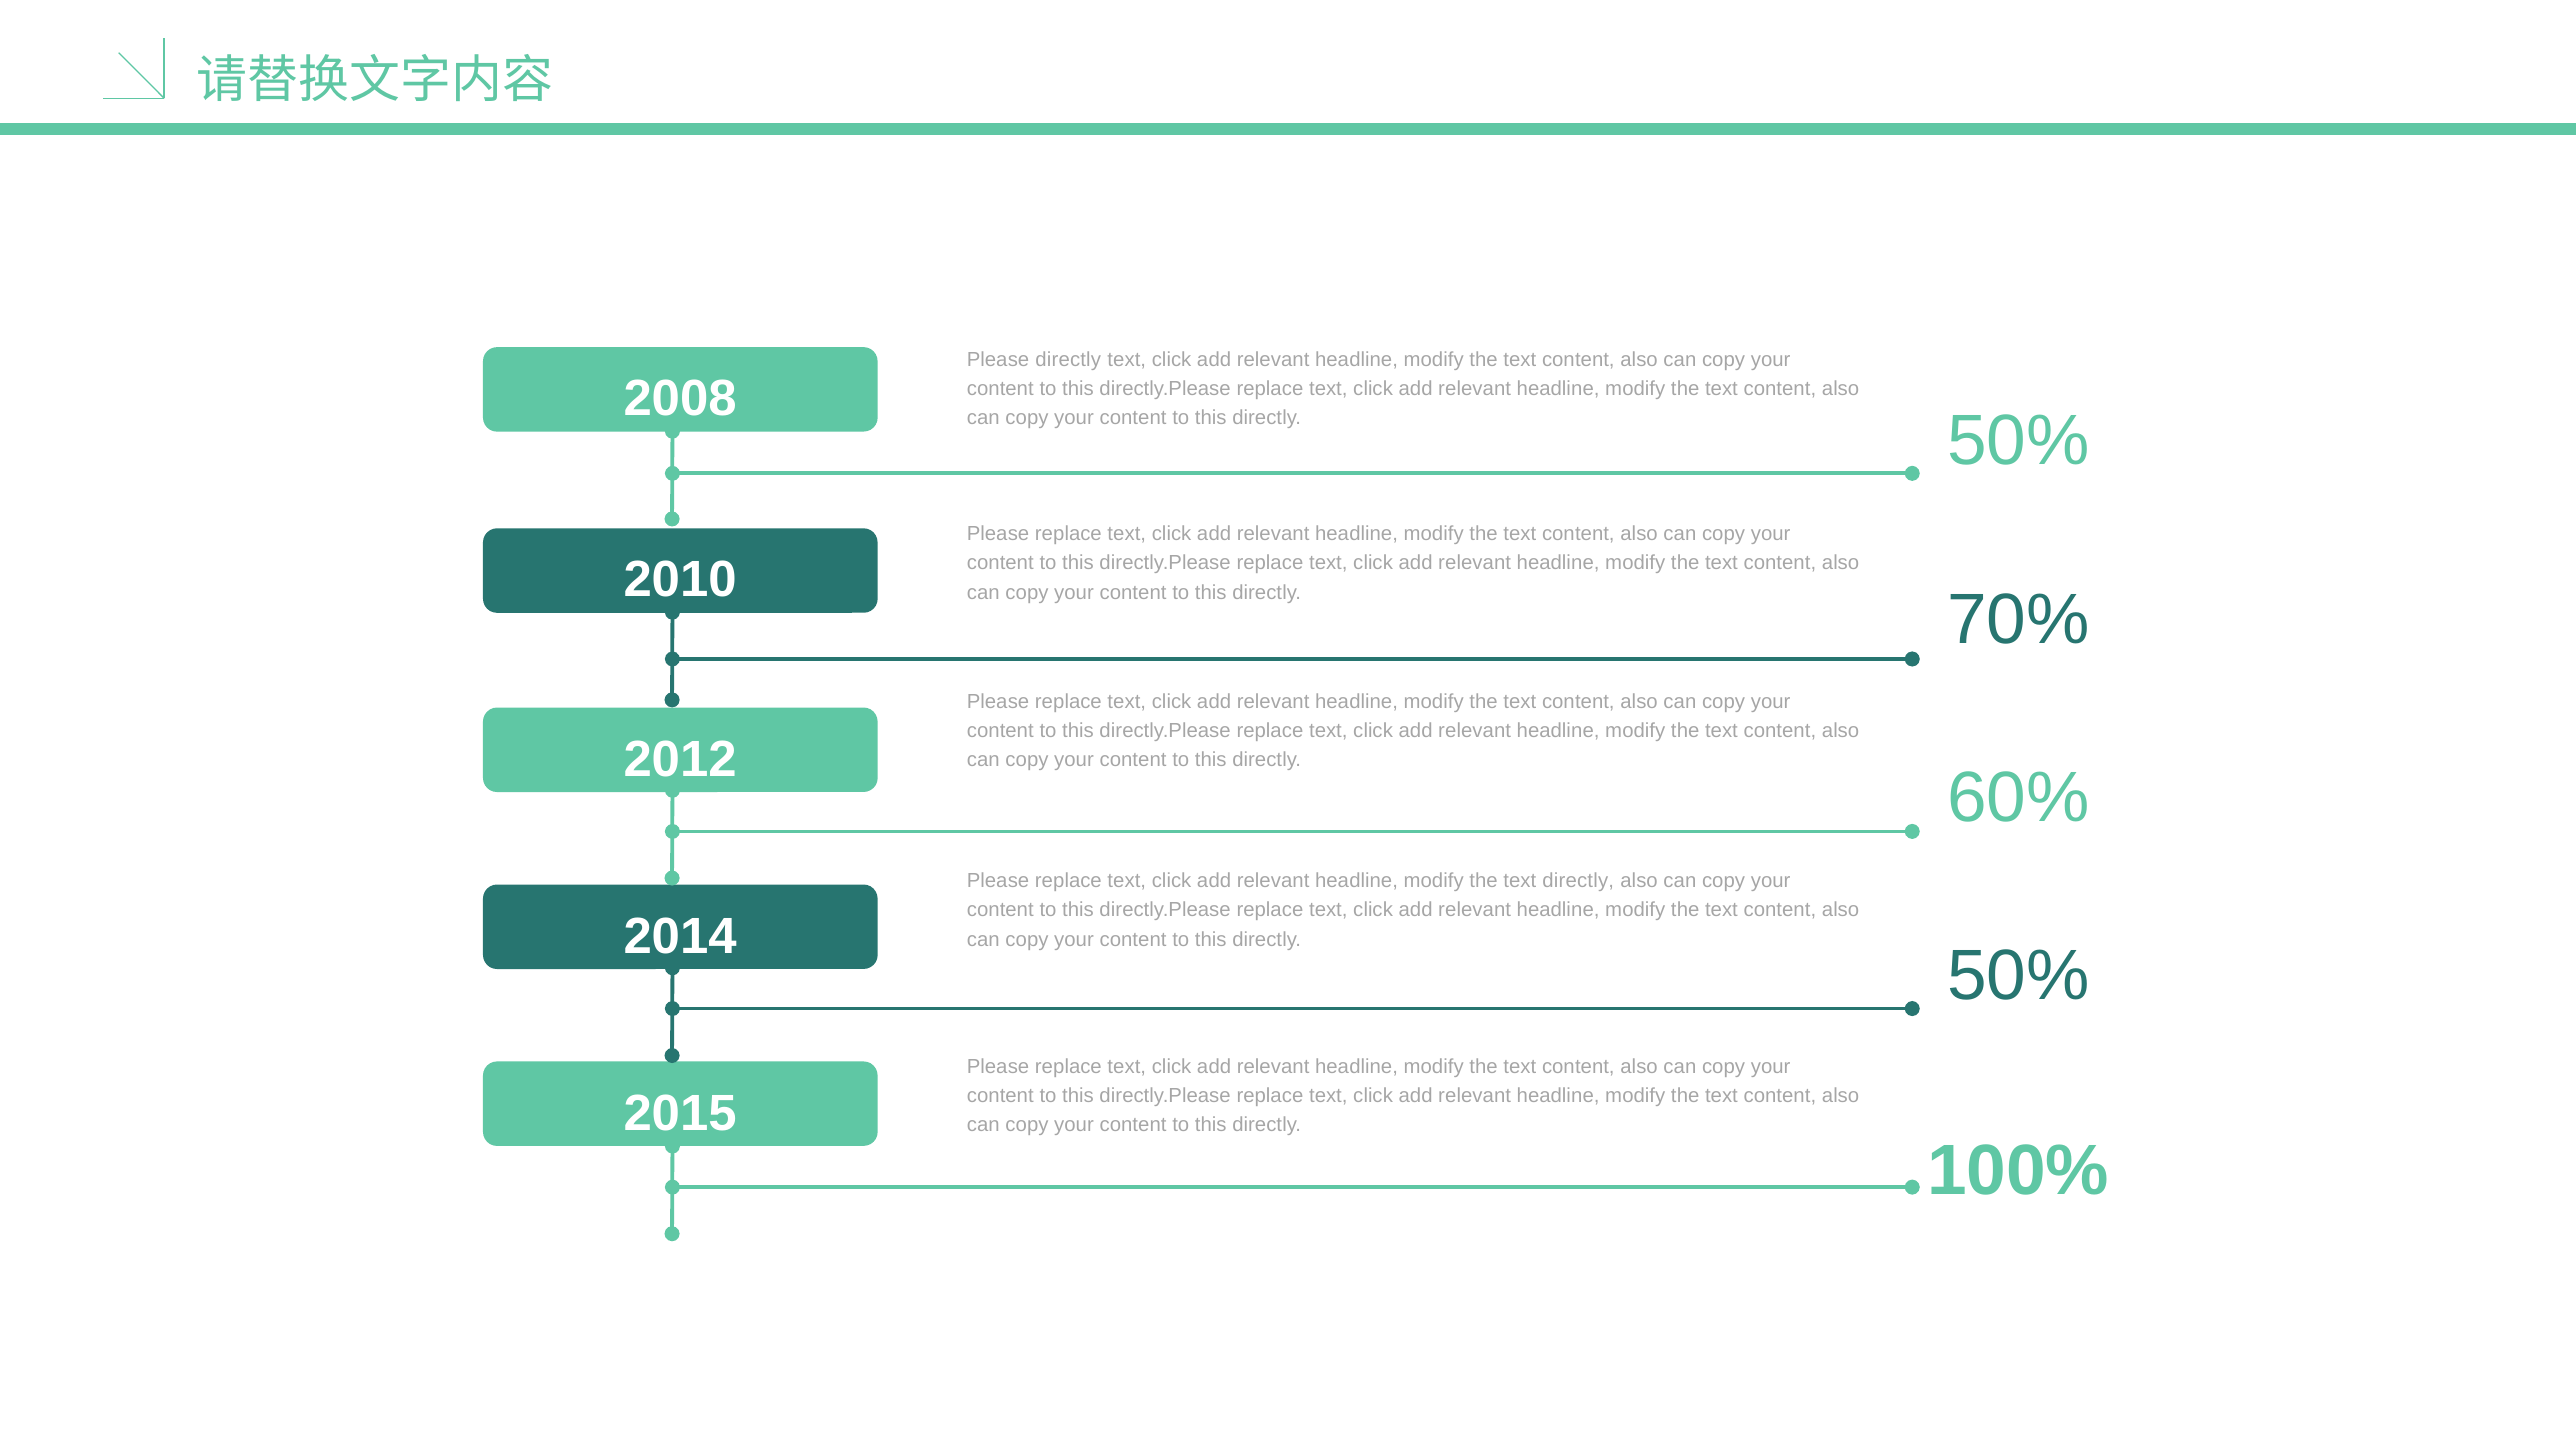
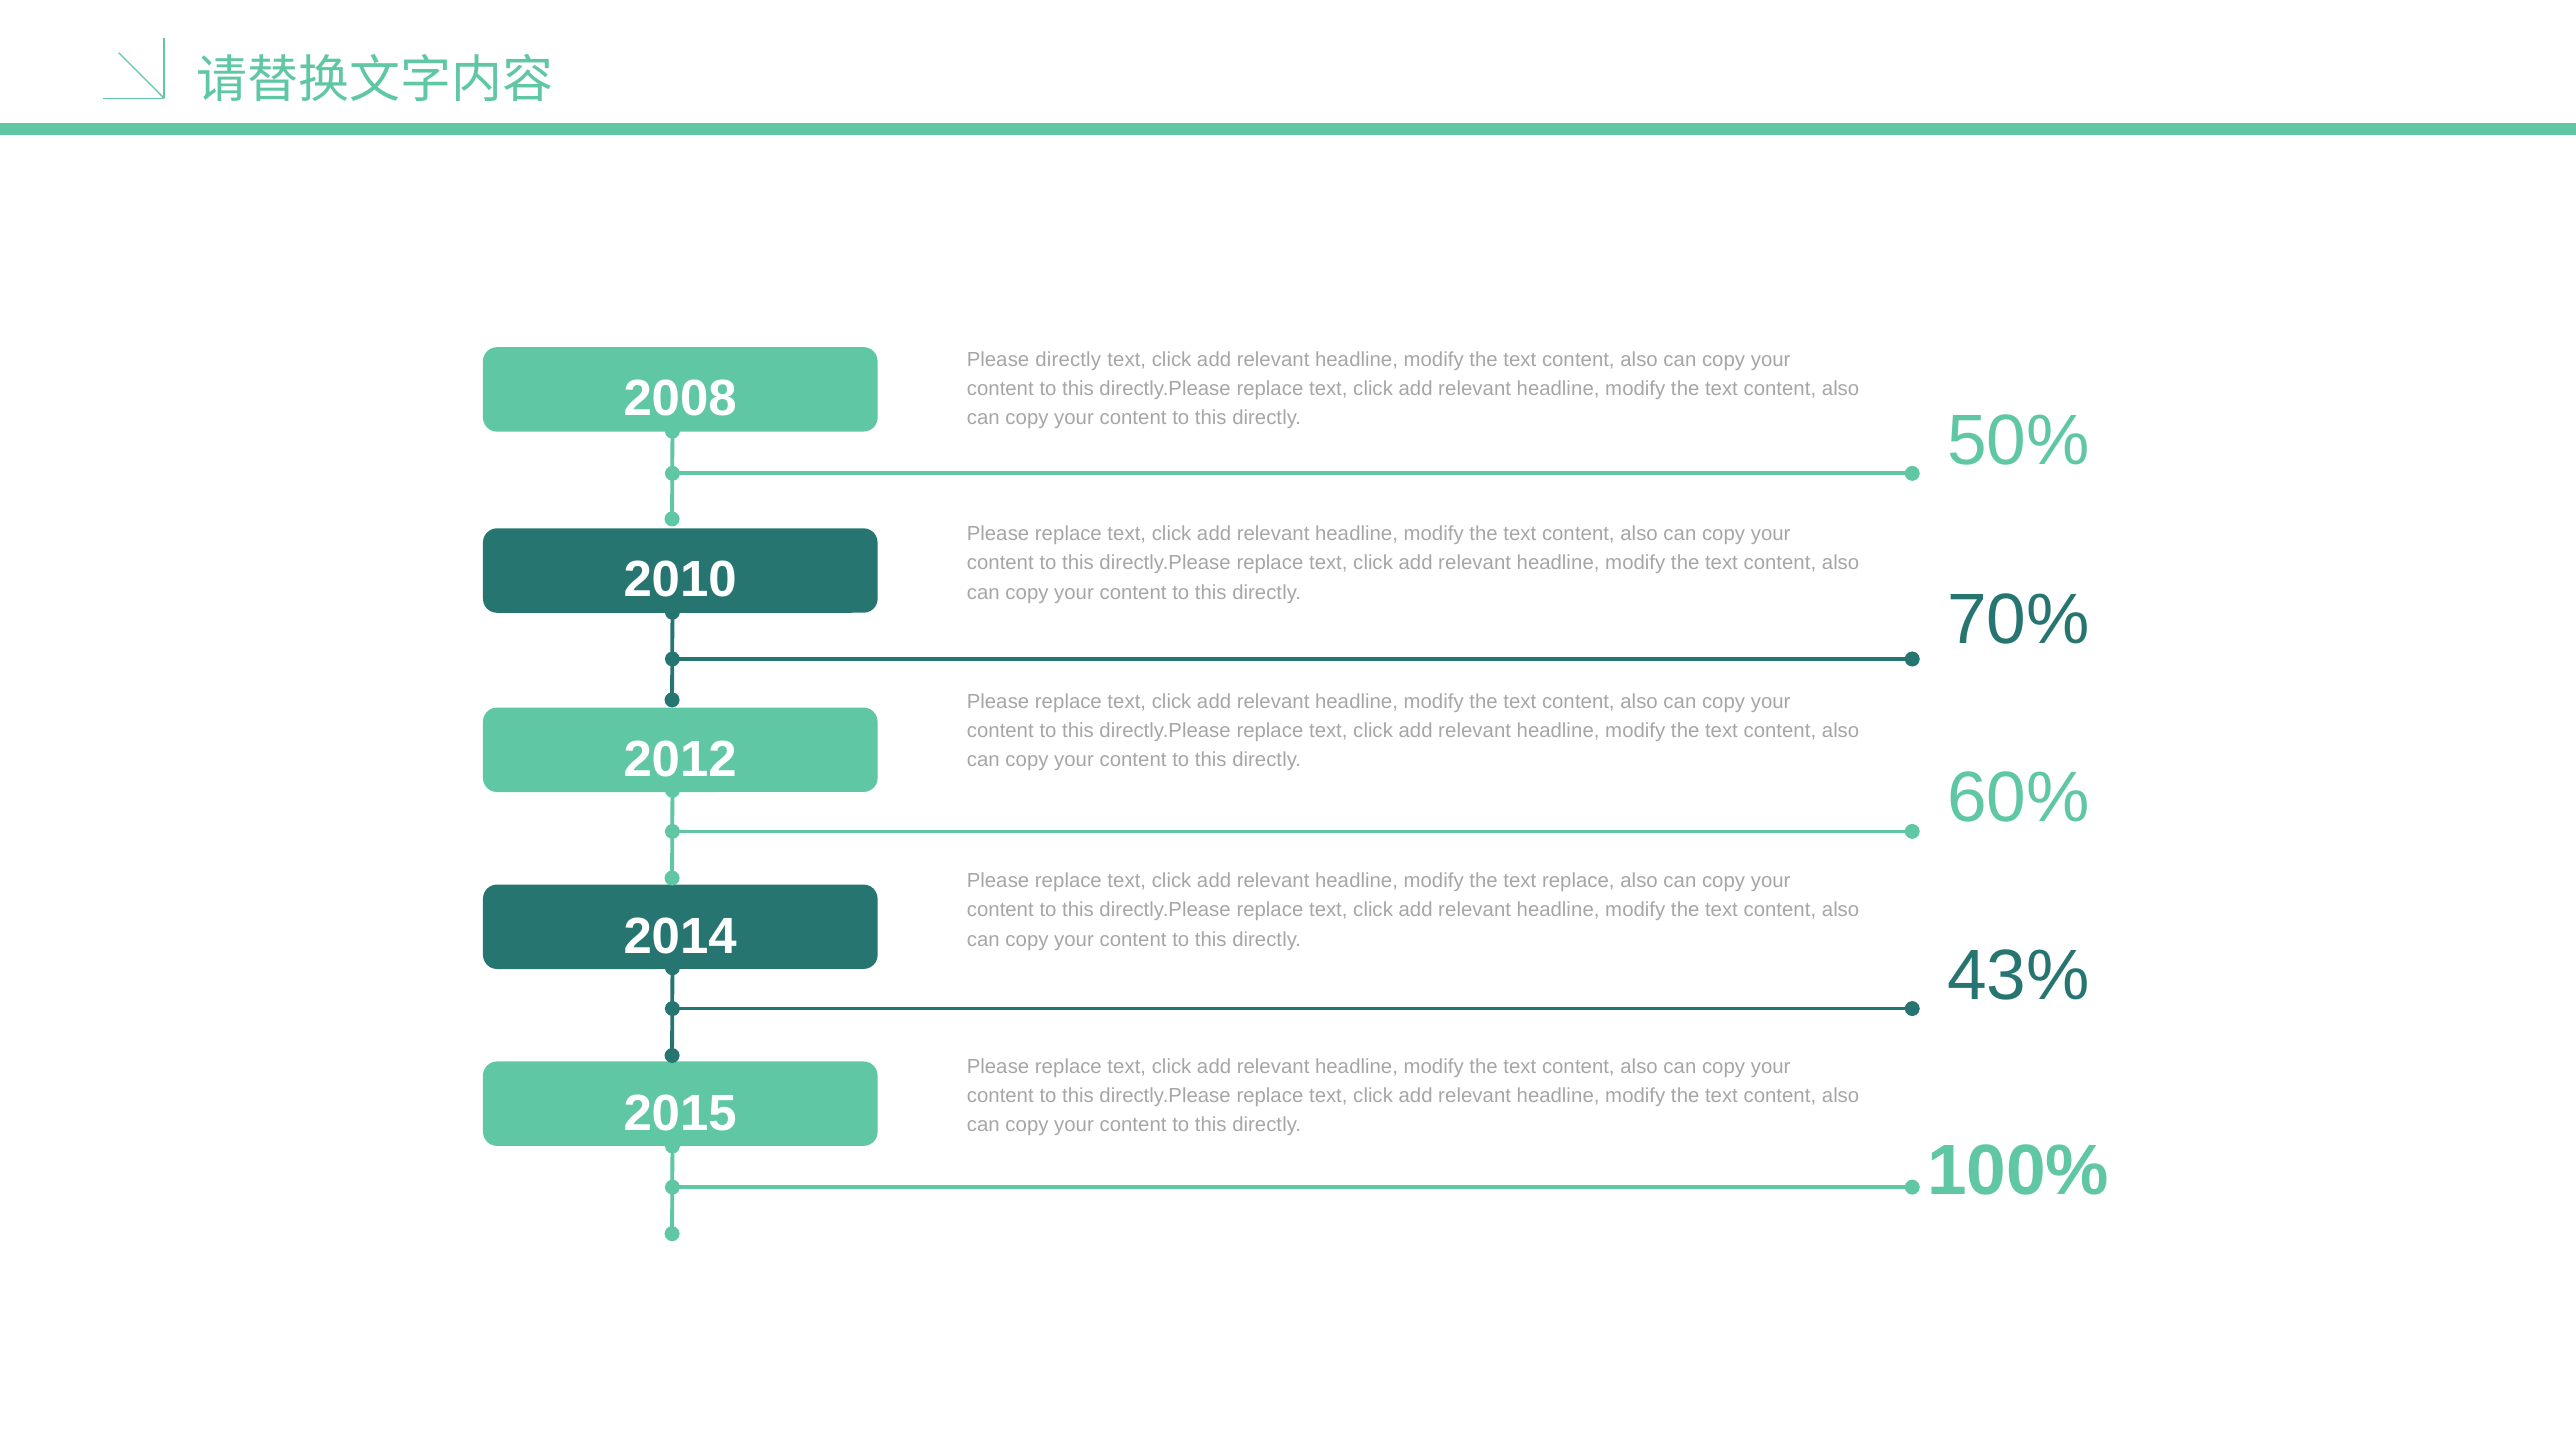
text directly: directly -> replace (1578, 881)
50%: 50% -> 43% (2018, 976)
